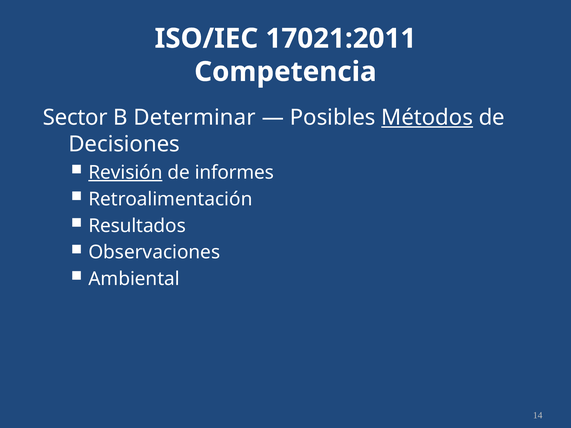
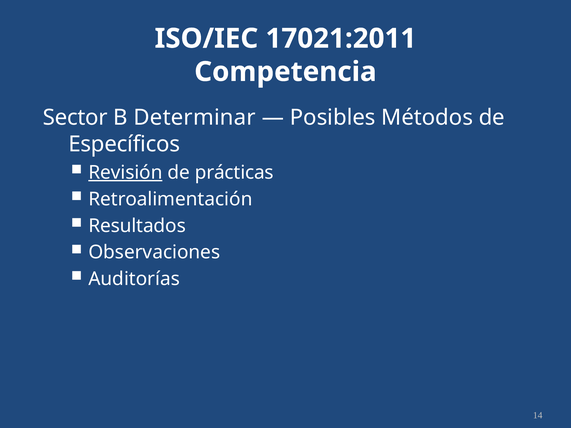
Métodos underline: present -> none (427, 118)
Decisiones: Decisiones -> Específicos (124, 144)
informes: informes -> prácticas (234, 173)
Ambiental: Ambiental -> Auditorías (134, 279)
